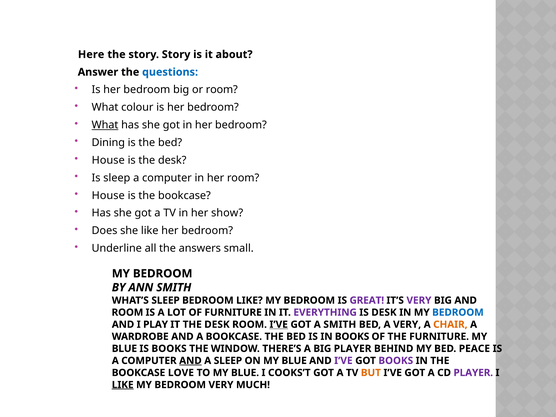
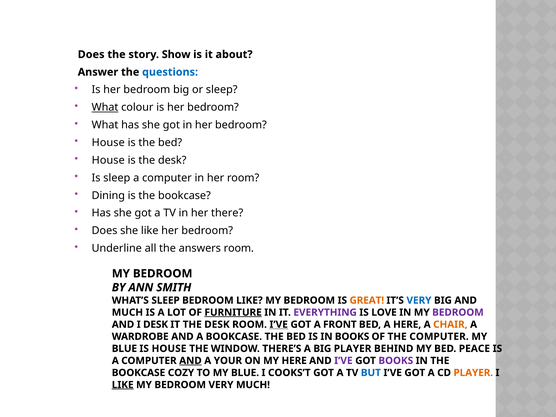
Here: Here -> Does (91, 54)
story Story: Story -> Show (176, 54)
or room: room -> sleep (222, 90)
What underline: none -> present (105, 107)
What underline: present -> none (105, 125)
Dining: Dining -> House (108, 143)
House: House -> Dining (108, 195)
show: show -> there (227, 213)
answers small: small -> room (239, 248)
GREAT colour: purple -> orange (367, 300)
VERY colour: purple -> blue (419, 300)
ROOM: ROOM -> MUCH (127, 312)
FURNITURE underline: none -> present (233, 312)
IS DESK: DESK -> LOVE (384, 312)
BEDROOM colour: blue -> purple (458, 312)
I PLAY: PLAY -> DESK (156, 324)
A SMITH: SMITH -> FRONT (340, 324)
A VERY: VERY -> HERE (407, 324)
THE FURNITURE: FURNITURE -> COMPUTER (439, 337)
IS BOOKS: BOOKS -> HOUSE (169, 349)
A SLEEP: SLEEP -> YOUR (228, 361)
ON MY BLUE: BLUE -> HERE (294, 361)
LOVE: LOVE -> COZY (181, 373)
BUT colour: orange -> blue (371, 373)
PLAYER colour: purple -> orange (473, 373)
